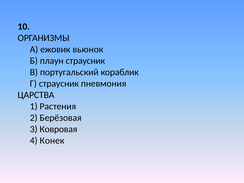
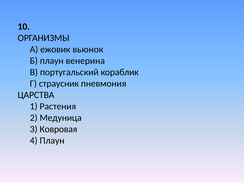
плаун страусник: страусник -> венерина (85, 61)
Берёзовая: Берёзовая -> Медуница (61, 118)
4 Конек: Конек -> Плаун (52, 141)
